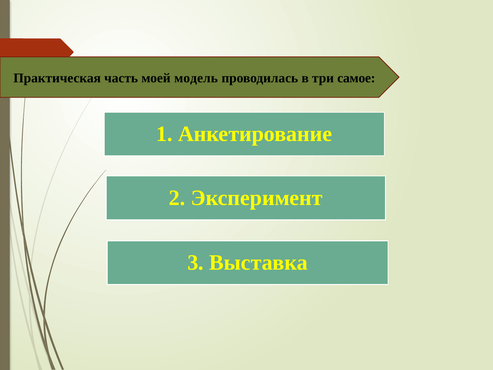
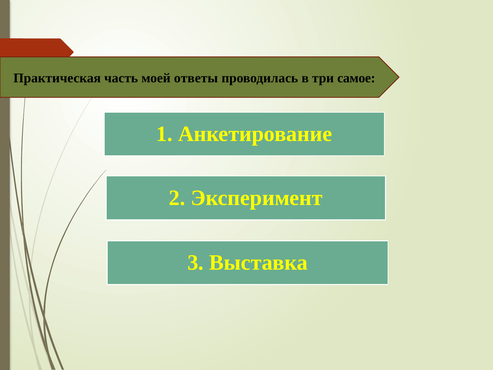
модель: модель -> ответы (196, 78)
